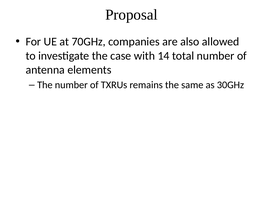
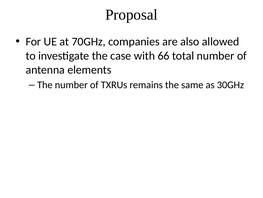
14: 14 -> 66 (164, 56)
